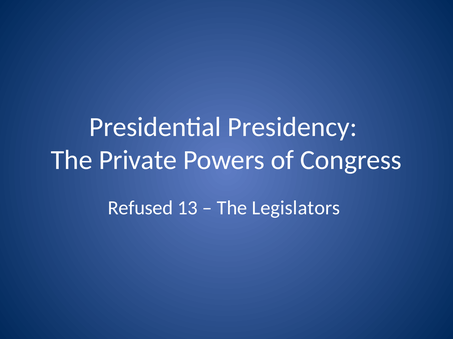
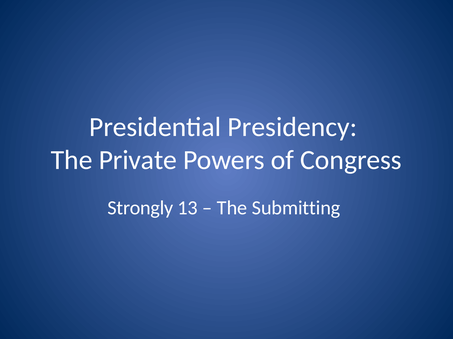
Refused: Refused -> Strongly (140, 208)
Legislators: Legislators -> Submitting (296, 208)
